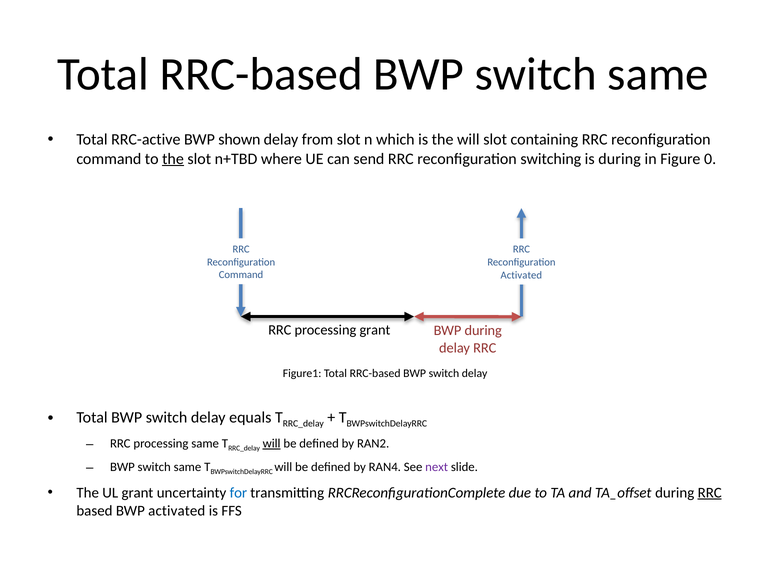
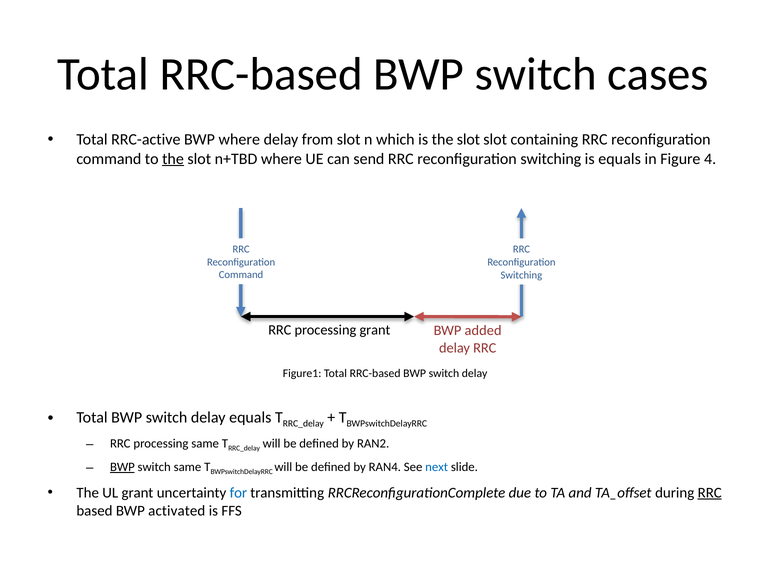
RRC-based BWP switch same: same -> cases (658, 74)
BWP shown: shown -> where (239, 140)
is the will: will -> slot (468, 140)
is during: during -> equals (620, 159)
0: 0 -> 4 (710, 159)
Activated: Activated -> Switching (521, 275)
BWP during: during -> added (483, 331)
will underline: present -> none (272, 444)
BWP underline: none -> present (122, 467)
next colour: purple -> blue (437, 467)
